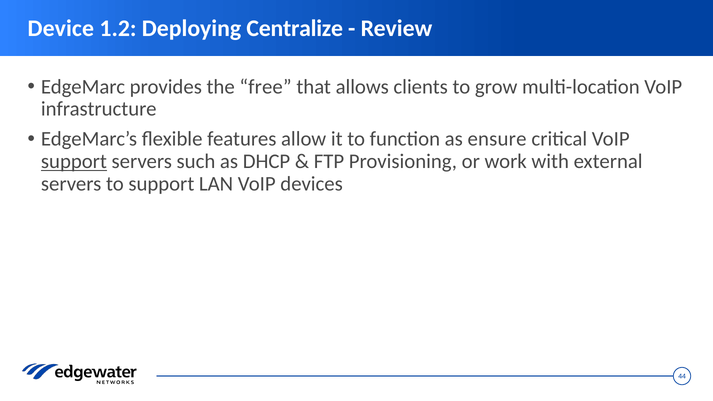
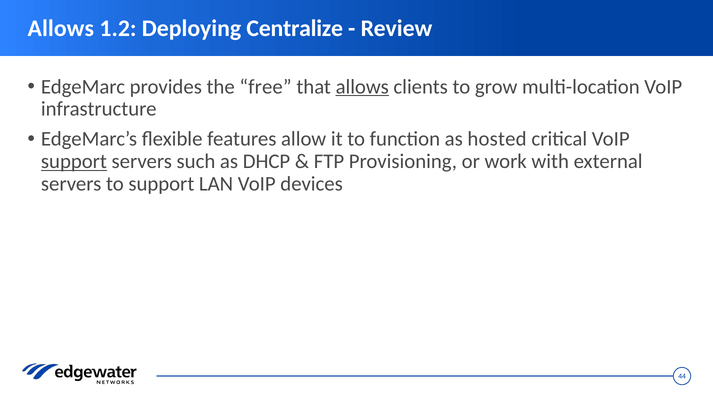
Device: Device -> Allows (61, 28)
allows underline: none -> present (362, 87)
ensure: ensure -> hosted (497, 139)
